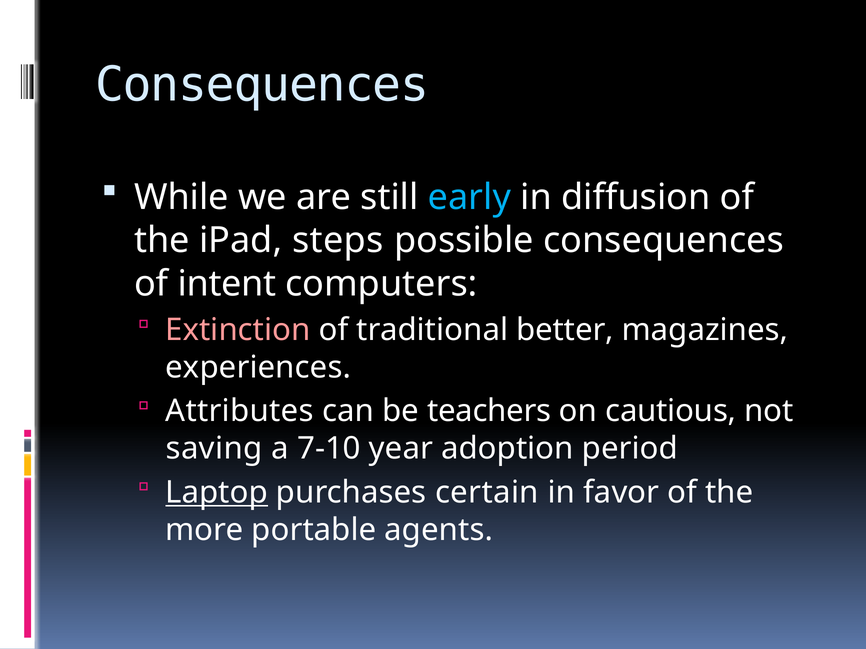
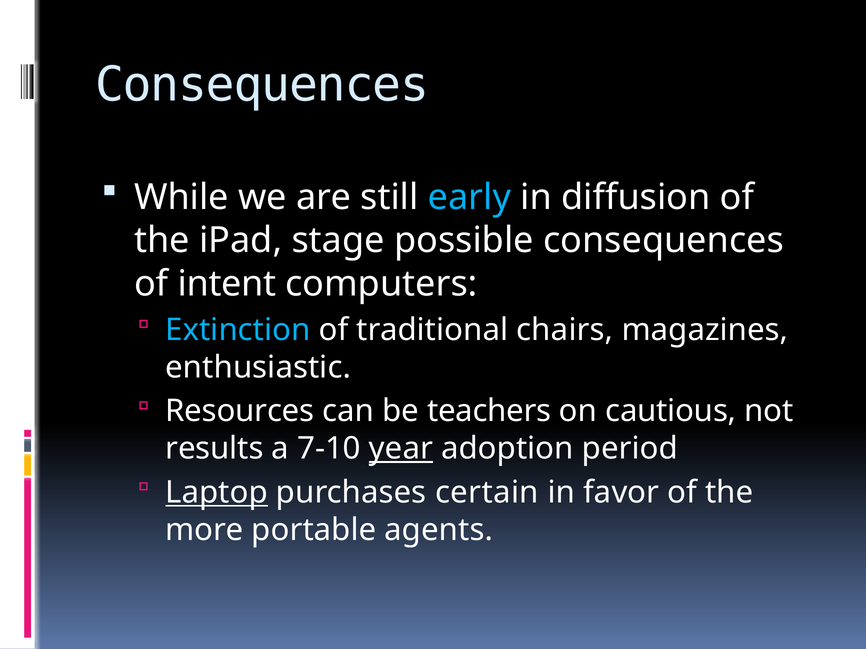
steps: steps -> stage (338, 241)
Extinction colour: pink -> light blue (238, 330)
better: better -> chairs (565, 330)
experiences: experiences -> enthusiastic (258, 368)
Attributes: Attributes -> Resources (240, 411)
saving: saving -> results (214, 449)
year underline: none -> present (401, 449)
